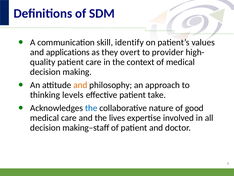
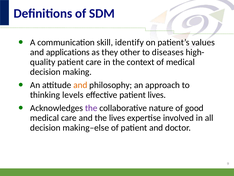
overt: overt -> other (130, 52)
provider: provider -> diseases (168, 52)
patient take: take -> lives (157, 95)
the colour: blue -> purple (91, 108)
making–staff: making–staff -> making–else (86, 127)
